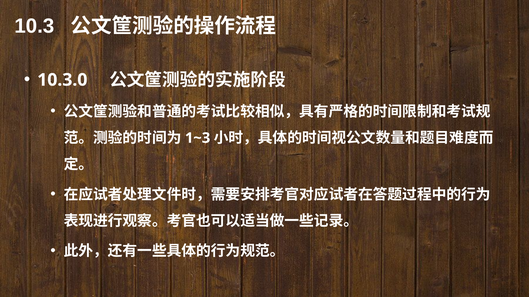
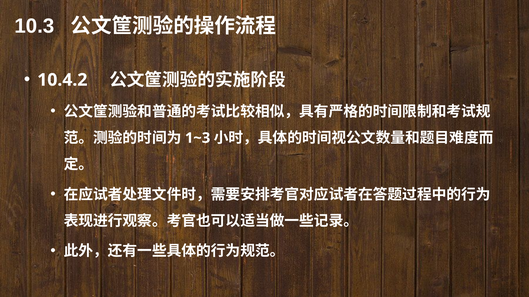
10.3.0: 10.3.0 -> 10.4.2 (62, 80)
